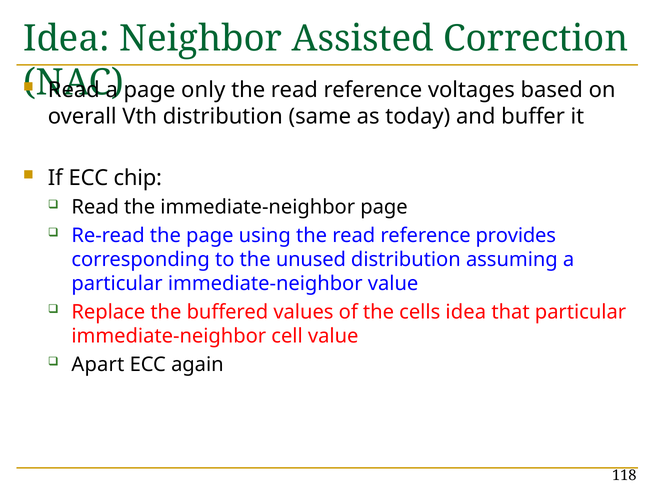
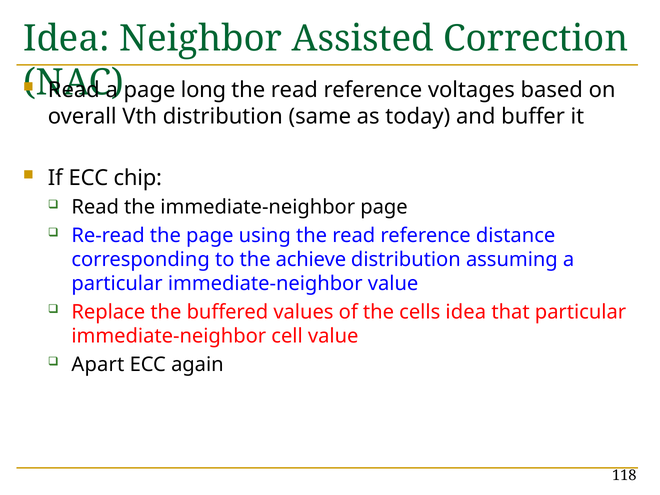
only: only -> long (203, 90)
provides: provides -> distance (516, 235)
unused: unused -> achieve (311, 260)
